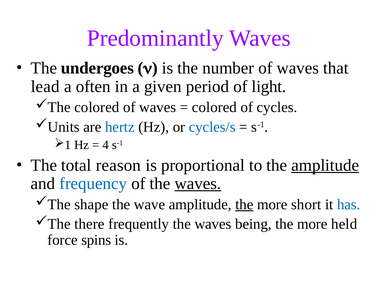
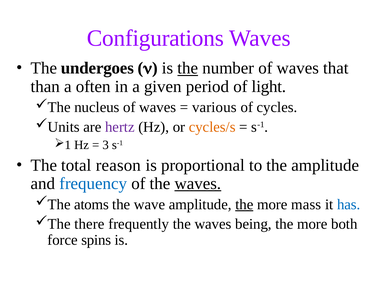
Predominantly: Predominantly -> Configurations (155, 38)
the underline: none -> present (188, 68)
lead: lead -> than (45, 86)
colored: colored -> nucleus (97, 107)
colored: colored -> various (214, 107)
hertz colour: blue -> purple (120, 127)
cycles/s colour: blue -> orange (212, 127)
4: 4 -> 3 (106, 145)
amplitude underline: present -> none (325, 165)
shape: shape -> atoms (91, 204)
short: short -> mass (306, 204)
held: held -> both (344, 224)
